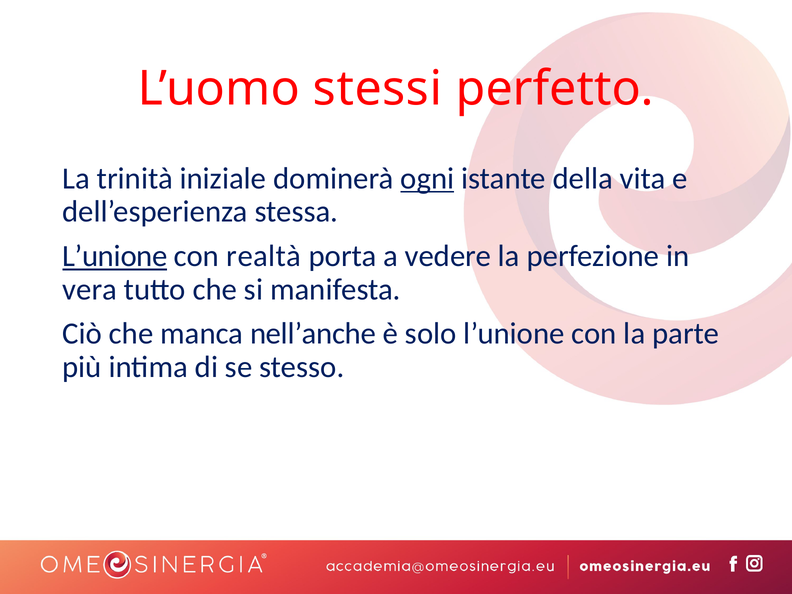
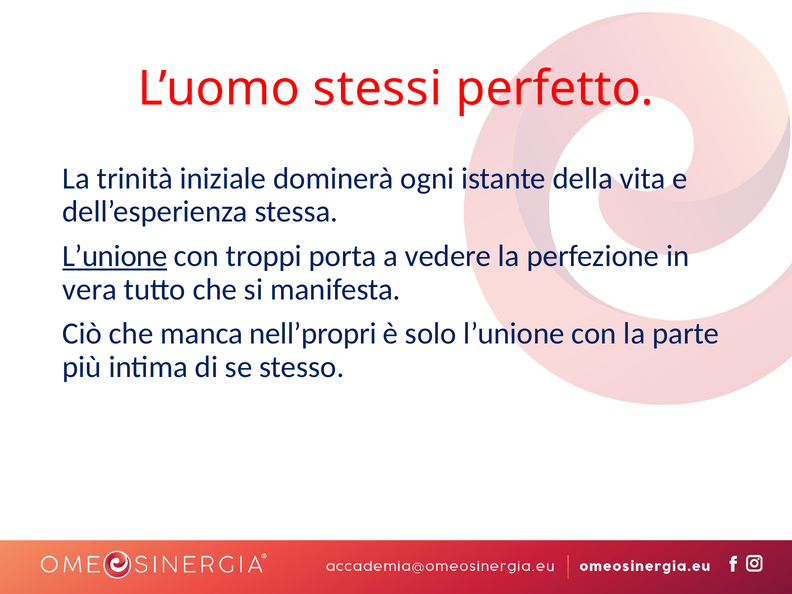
ogni underline: present -> none (427, 179)
realtà: realtà -> troppi (264, 256)
nell’anche: nell’anche -> nell’propri (313, 334)
